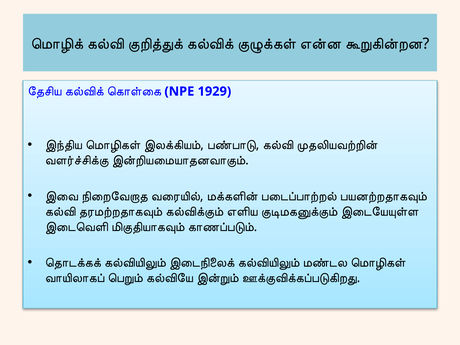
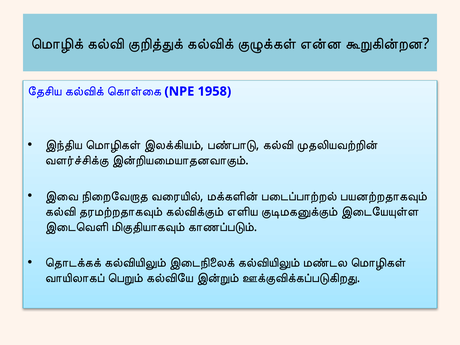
1929: 1929 -> 1958 (214, 91)
